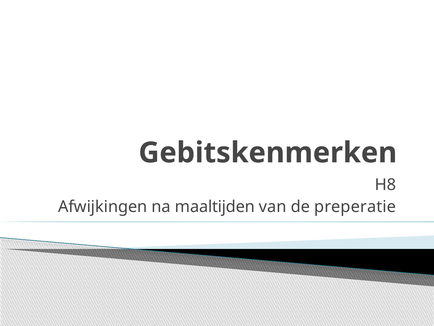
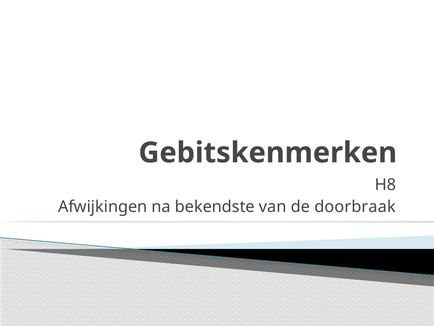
maaltijden: maaltijden -> bekendste (215, 206)
preperatie: preperatie -> doorbraak (355, 206)
